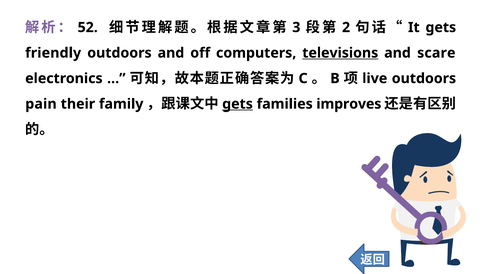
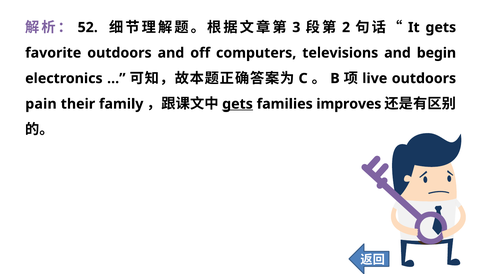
friendly: friendly -> favorite (53, 53)
televisions underline: present -> none (340, 53)
scare: scare -> begin (436, 53)
